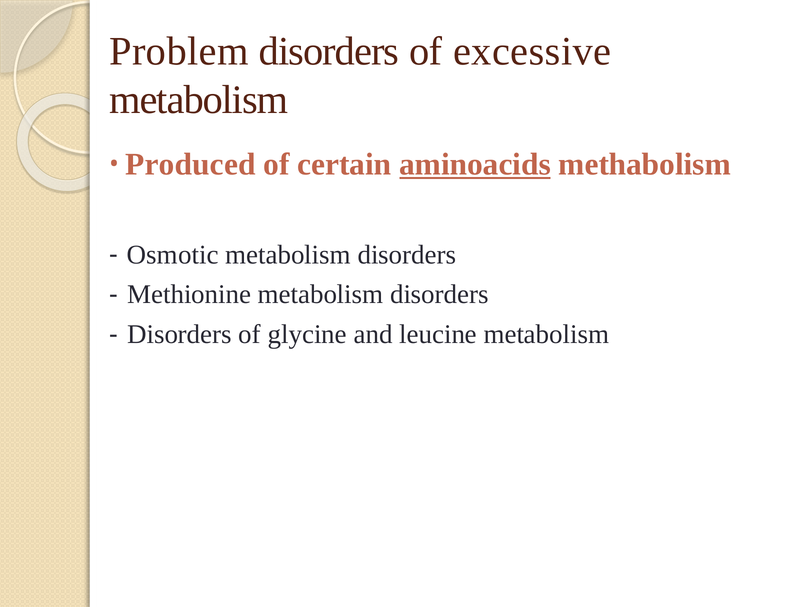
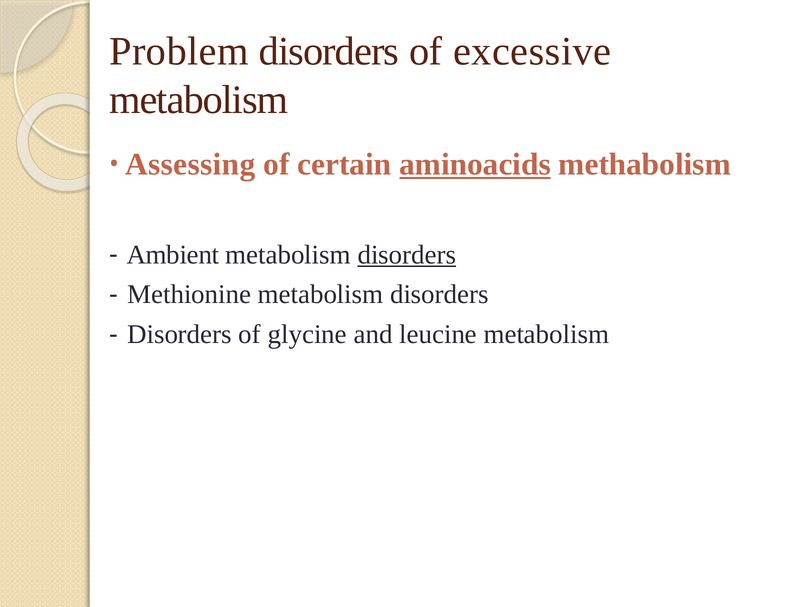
Produced: Produced -> Assessing (190, 165)
Osmotic: Osmotic -> Ambient (173, 255)
disorders underline: none -> present (407, 255)
